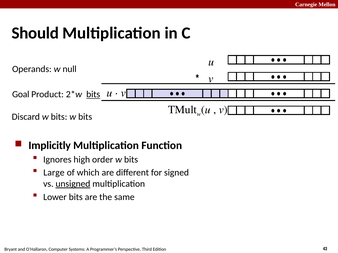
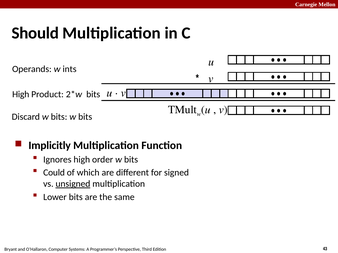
null: null -> ints (70, 69)
Goal: Goal -> High (21, 95)
bits underline: present -> none (93, 95)
Large: Large -> Could (54, 173)
